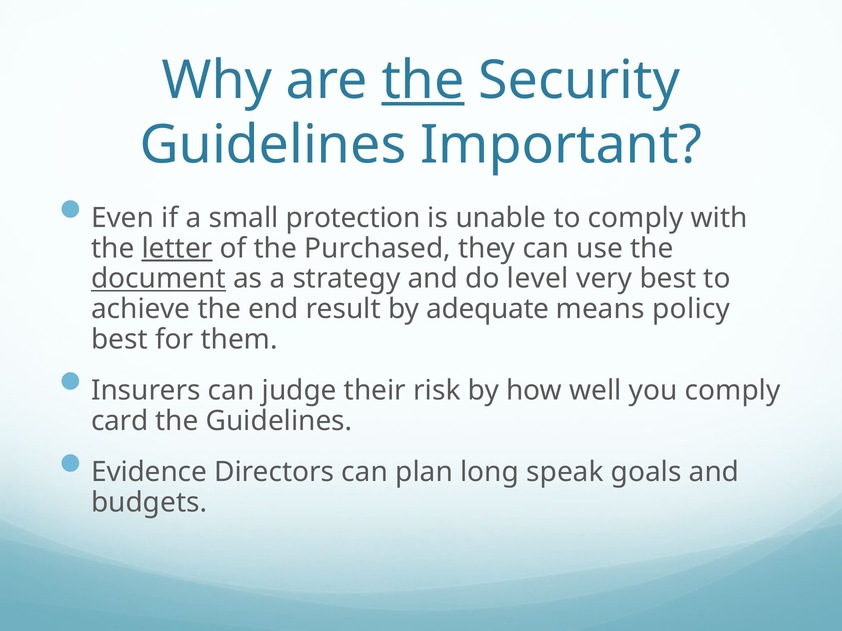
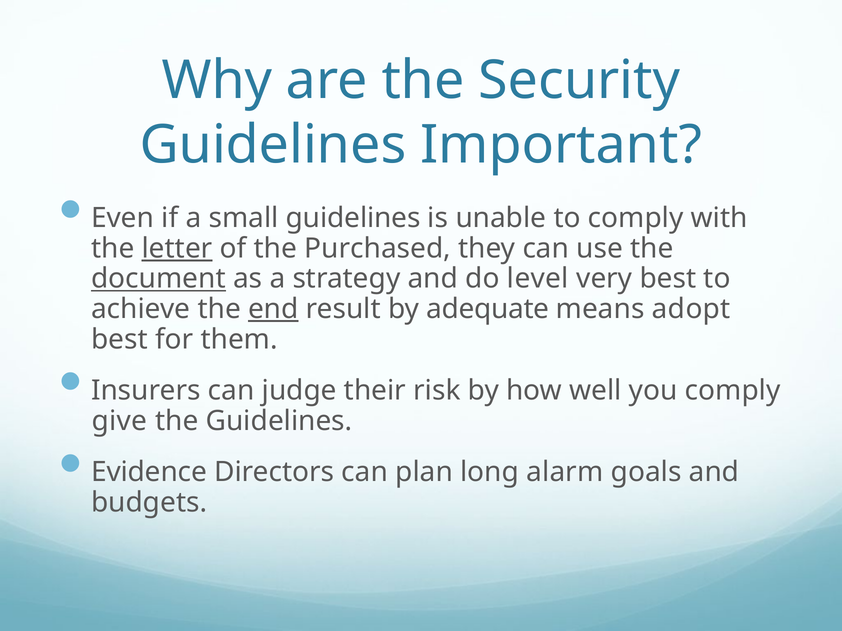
the underline: present -> none (423, 81)
small protection: protection -> guidelines (353, 218)
end underline: none -> present (273, 309)
policy: policy -> adopt (691, 309)
card: card -> give (119, 421)
speak: speak -> alarm (565, 473)
